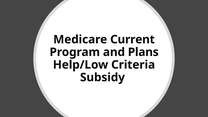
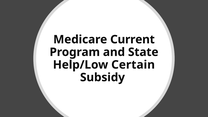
Plans: Plans -> State (143, 52)
Criteria: Criteria -> Certain (133, 65)
